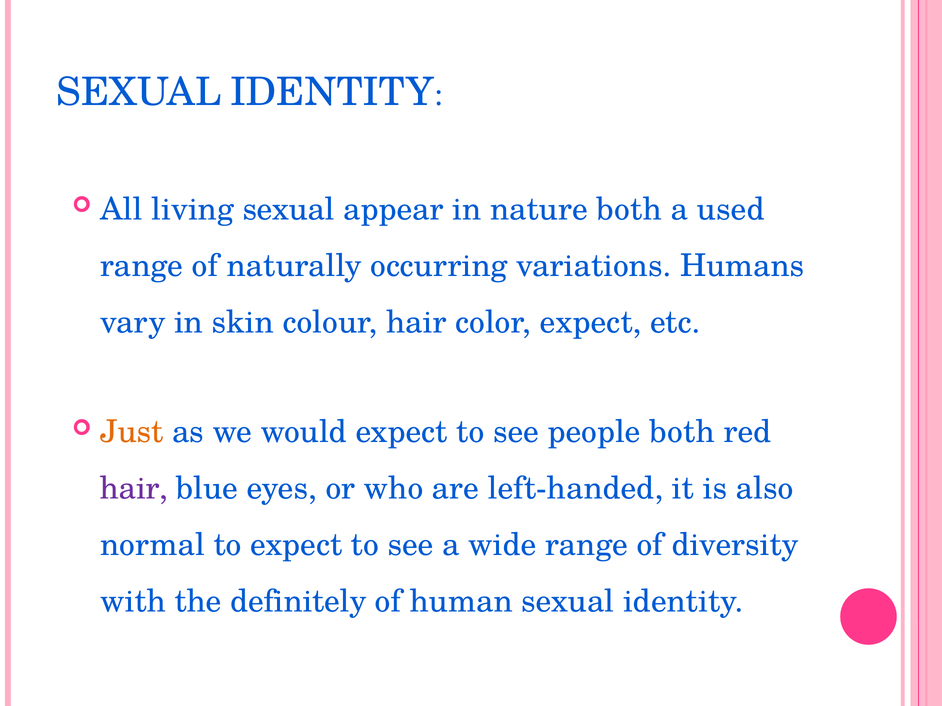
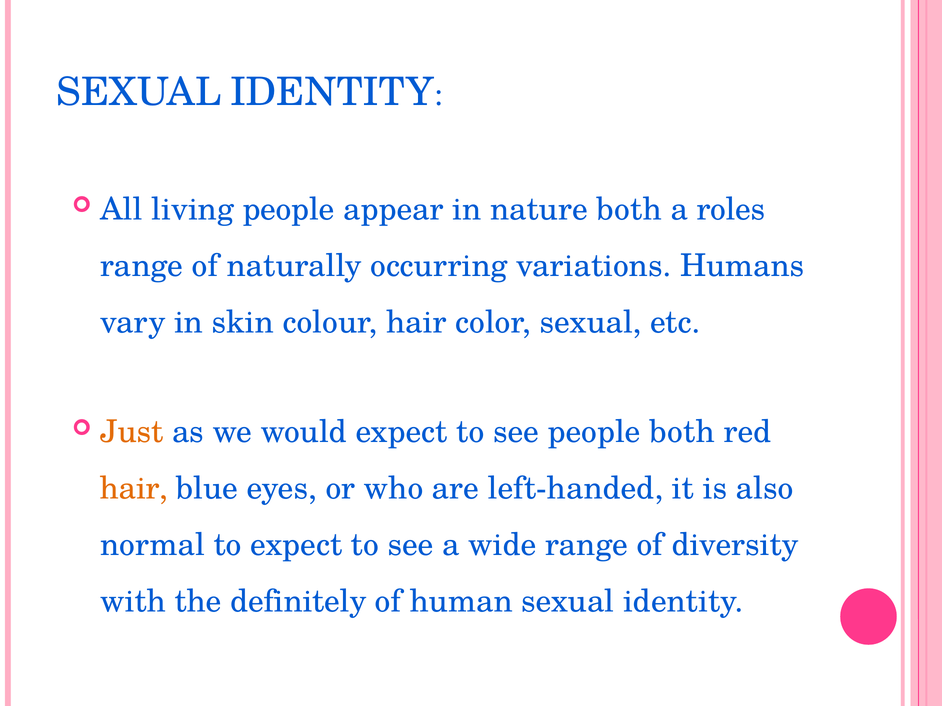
living sexual: sexual -> people (289, 209)
used: used -> roles (731, 209)
color expect: expect -> sexual (591, 322)
hair colour: purple -> orange (134, 489)
